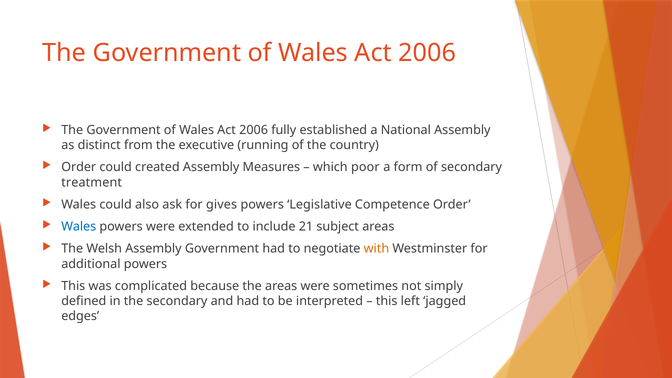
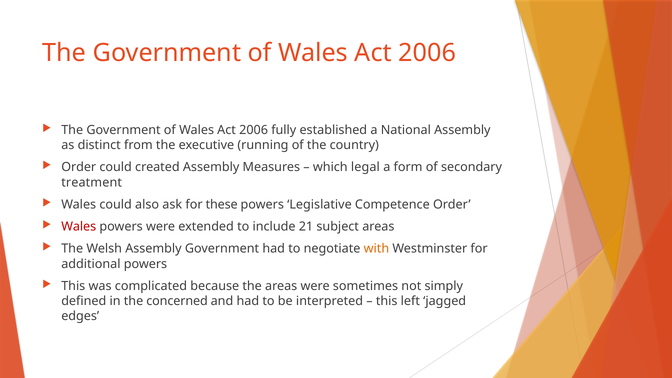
poor: poor -> legal (365, 167)
gives: gives -> these (222, 205)
Wales colour: blue -> red (79, 227)
the secondary: secondary -> concerned (177, 301)
